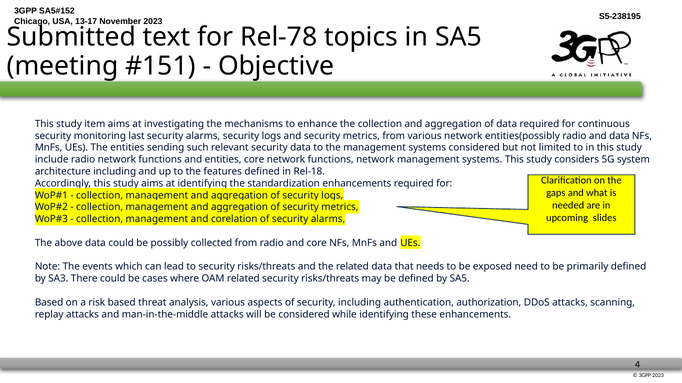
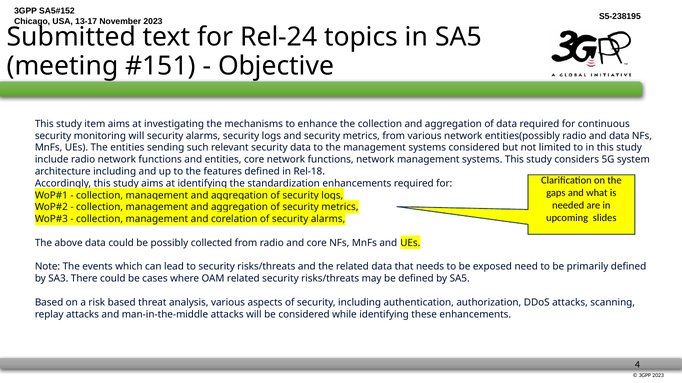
Rel-78: Rel-78 -> Rel-24 (279, 37)
monitoring last: last -> will (136, 136)
